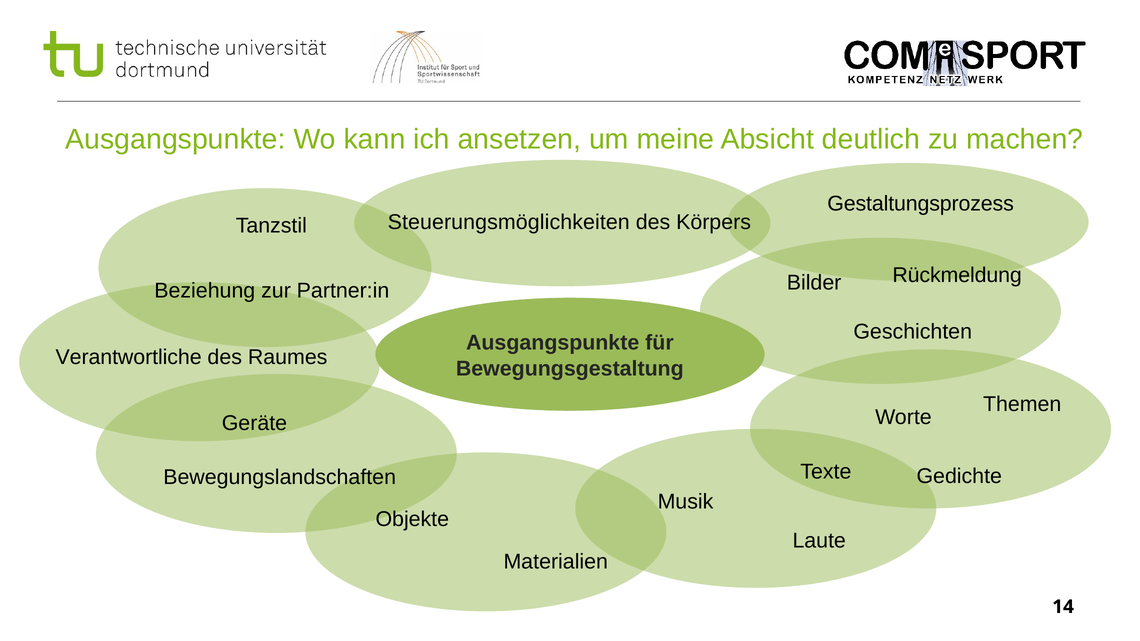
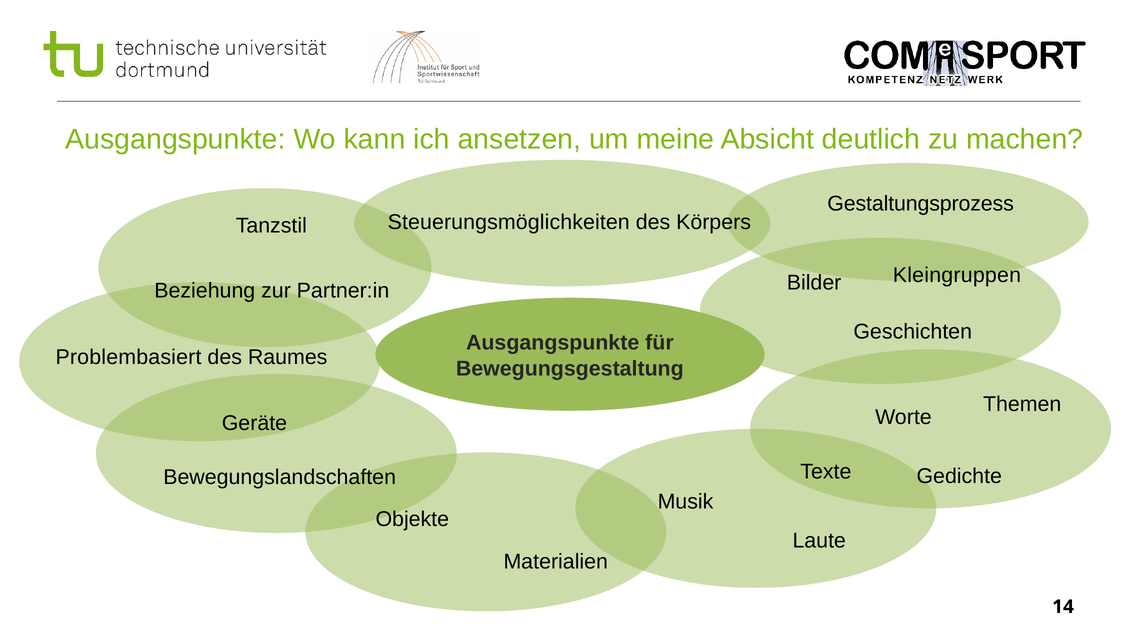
Rückmeldung: Rückmeldung -> Kleingruppen (957, 275)
Verantwortliche: Verantwortliche -> Problembasiert (128, 357)
